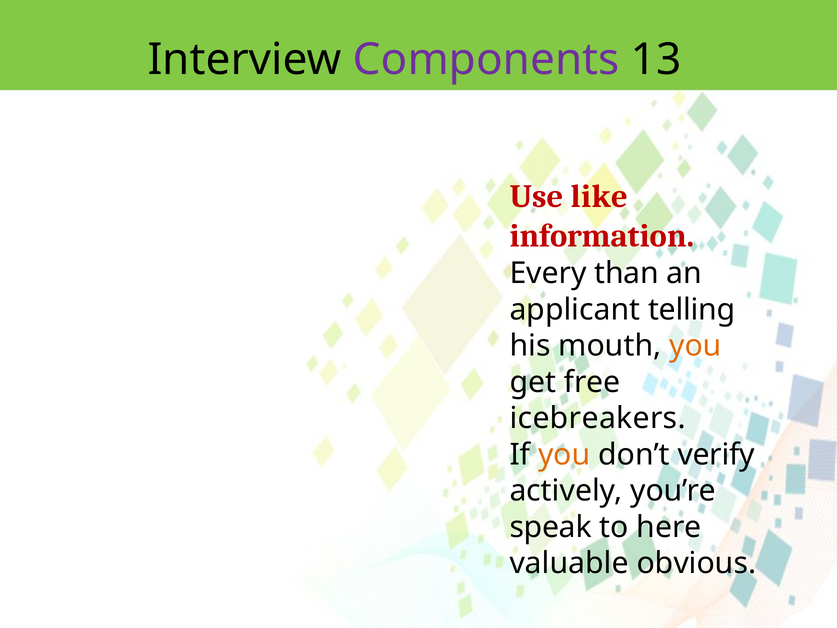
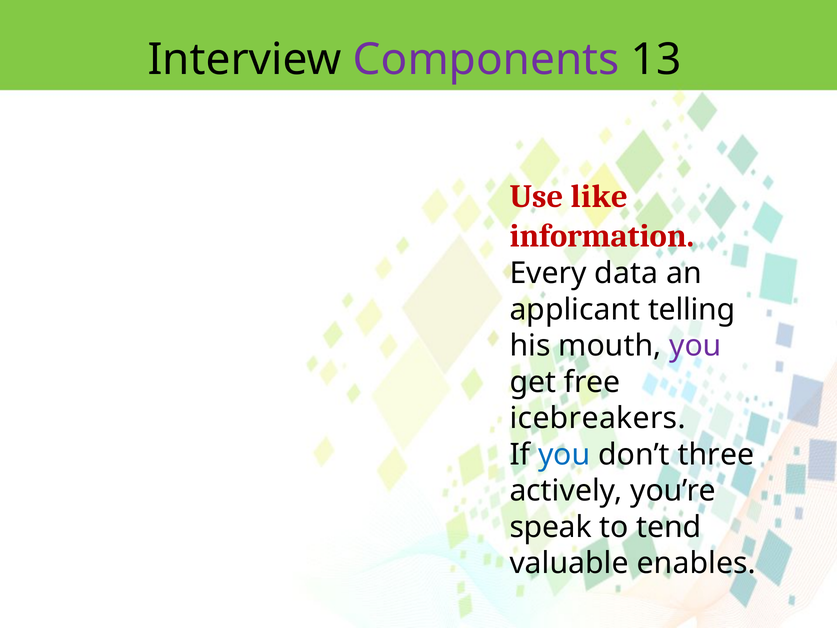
than: than -> data (626, 273)
you colour: orange -> purple (695, 346)
you colour: orange -> blue (564, 454)
verify: verify -> three (716, 454)
here: here -> tend (669, 527)
obvious: obvious -> enables (696, 563)
